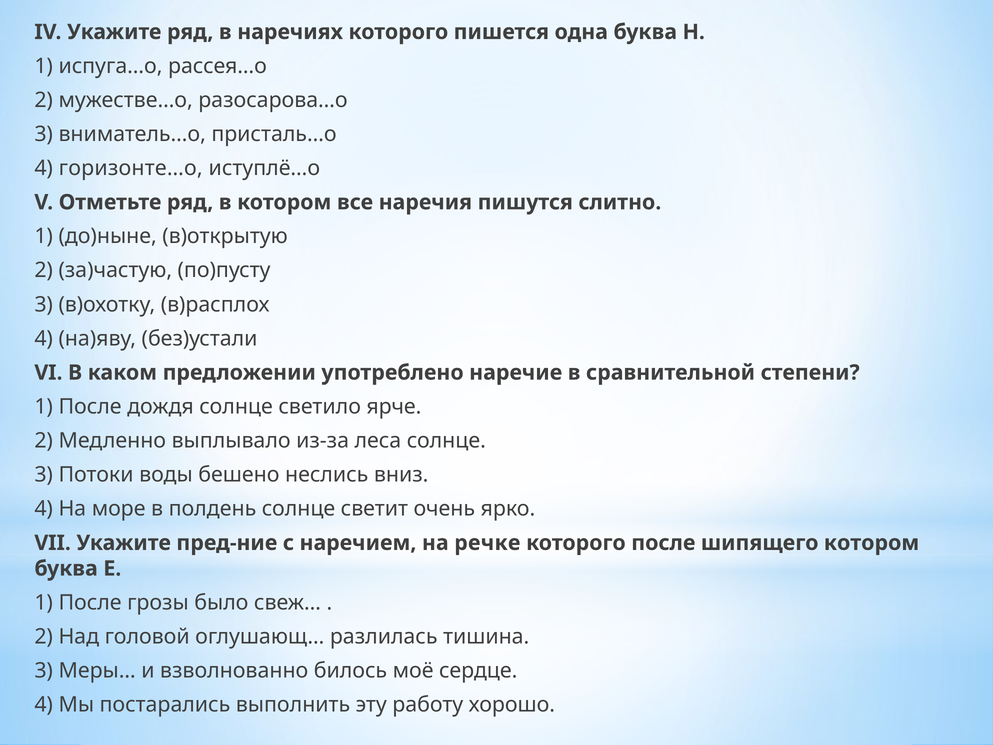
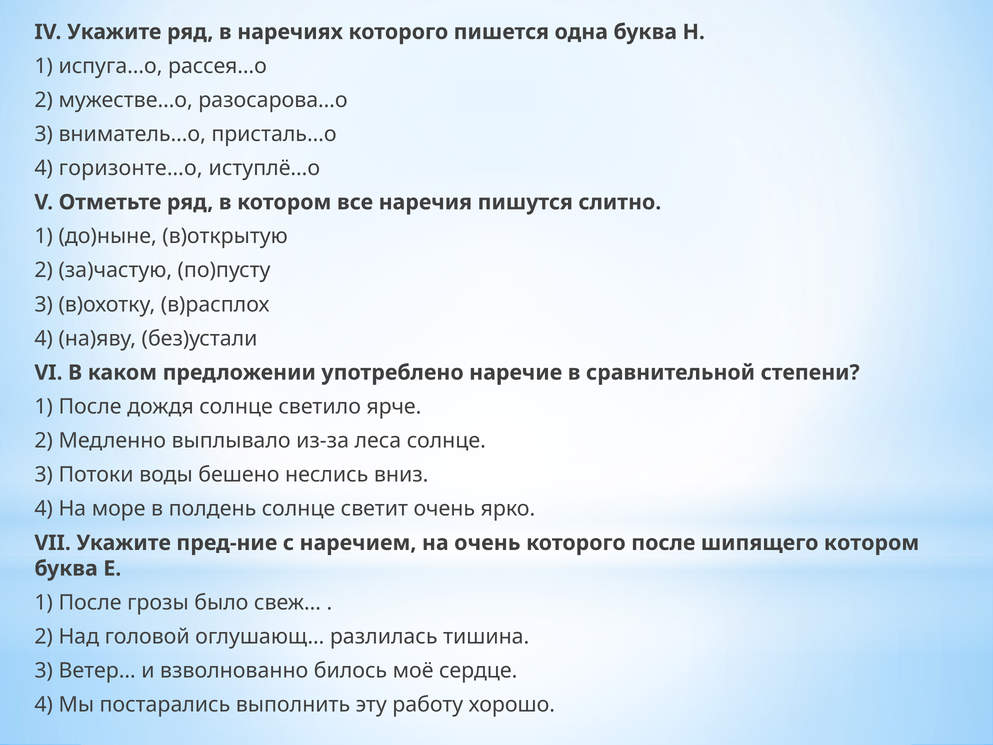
на речке: речке -> очень (487, 543)
Меры…: Меры… -> Ветер… (97, 671)
